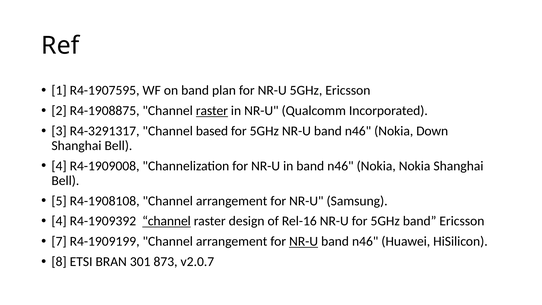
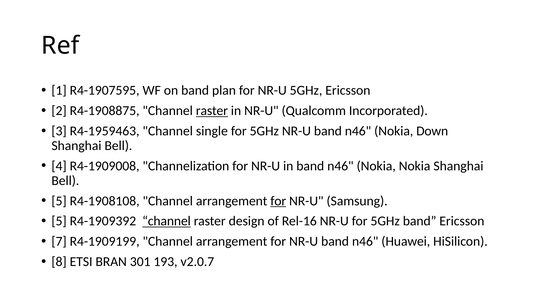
R4-3291317: R4-3291317 -> R4-1959463 (105, 131)
based: based -> single (212, 131)
for underline: none -> present (278, 201)
4: 4 -> 5 (59, 221)
NR-U underline: present -> none (304, 241)
873: 873 -> 193 (166, 262)
